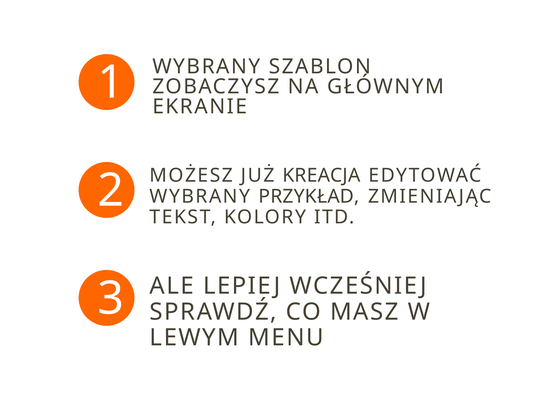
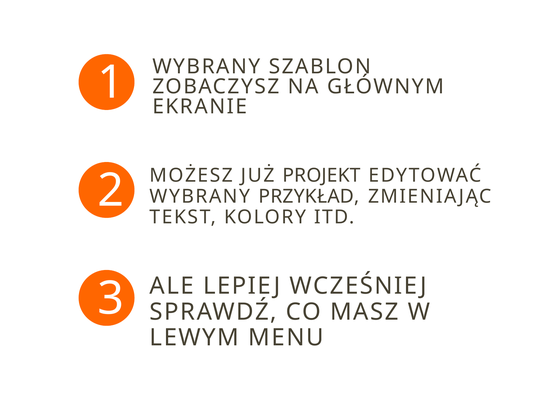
KREACJA: KREACJA -> PROJEKT (322, 176)
